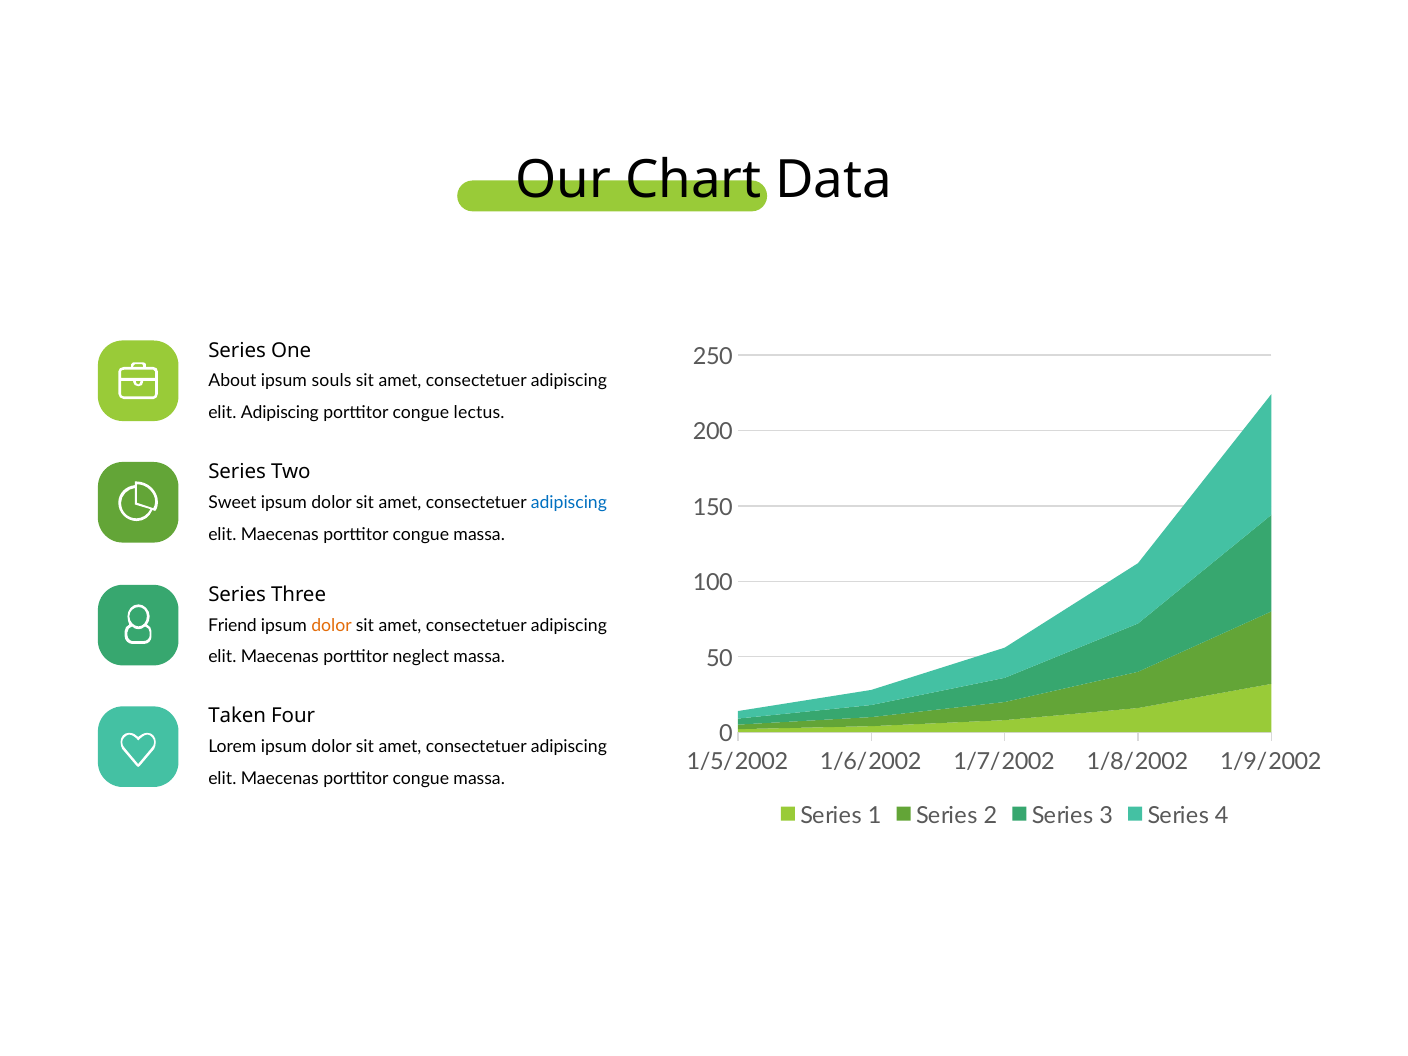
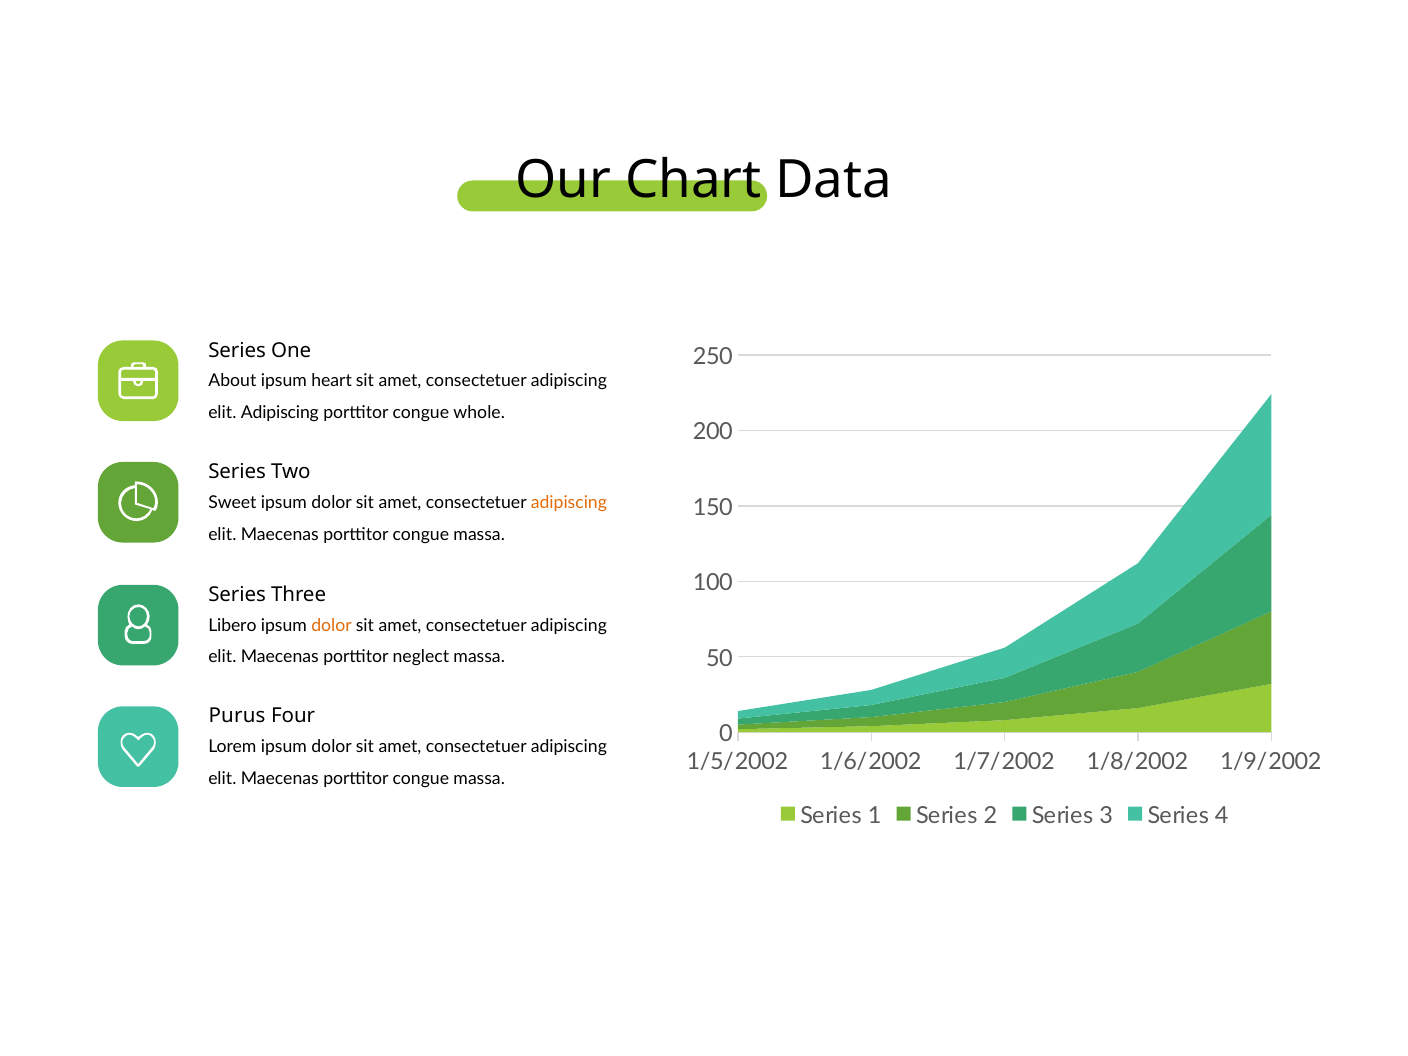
souls: souls -> heart (332, 381)
lectus: lectus -> whole (479, 413)
adipiscing colour: blue -> orange (569, 503)
Friend: Friend -> Libero (232, 625)
Taken: Taken -> Purus (237, 716)
